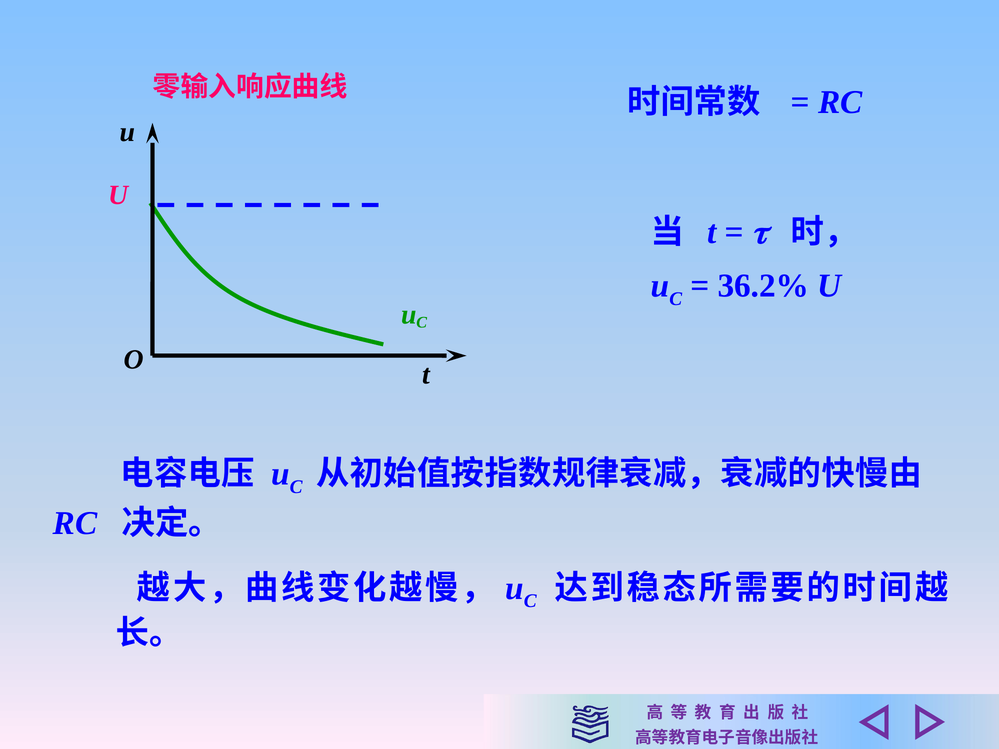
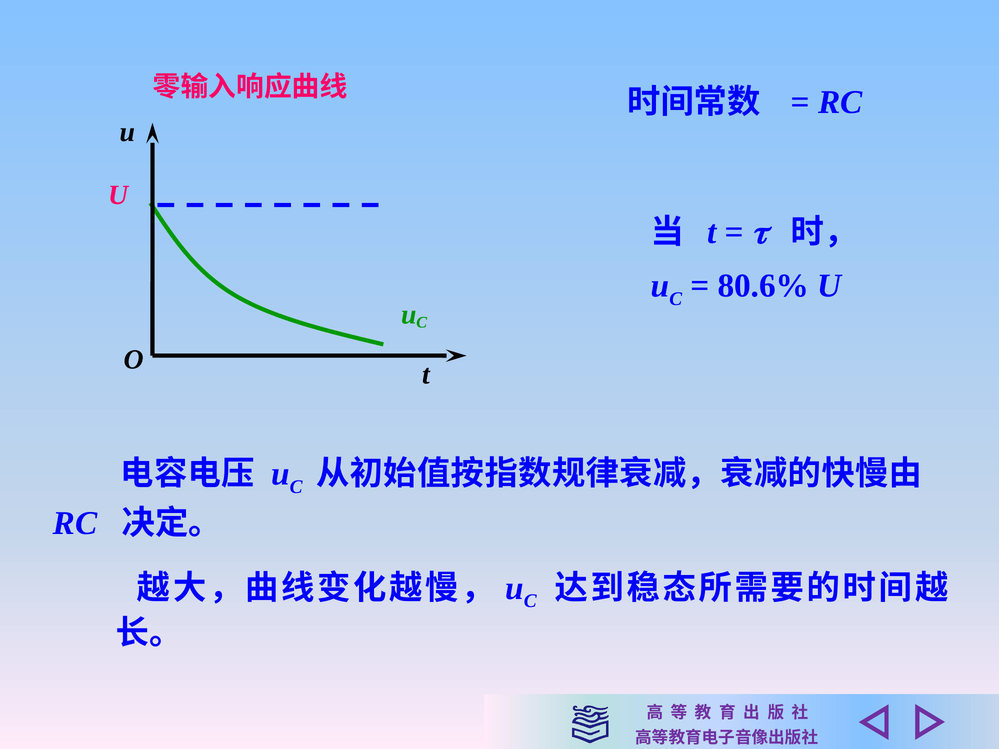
36.2%: 36.2% -> 80.6% (763, 286)
